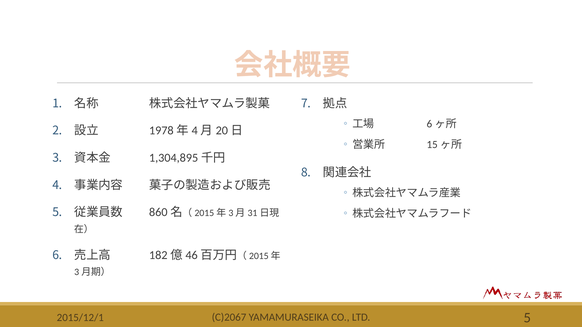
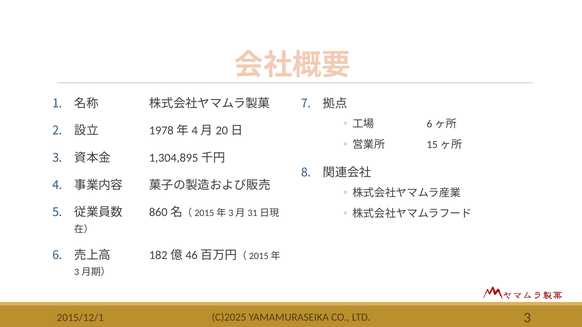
C)2067: C)2067 -> C)2025 (229, 318)
LTD 5: 5 -> 3 (527, 318)
